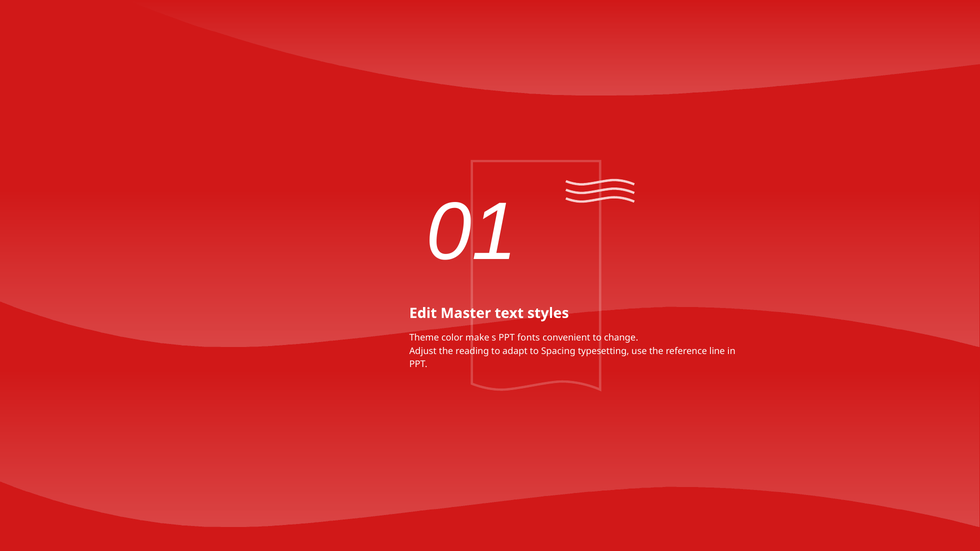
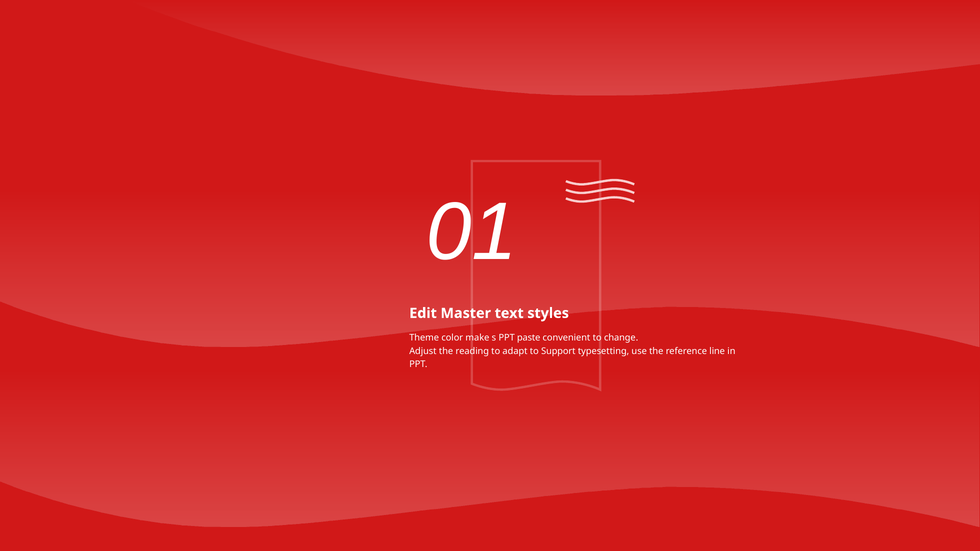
fonts: fonts -> paste (529, 338)
Spacing: Spacing -> Support (558, 351)
